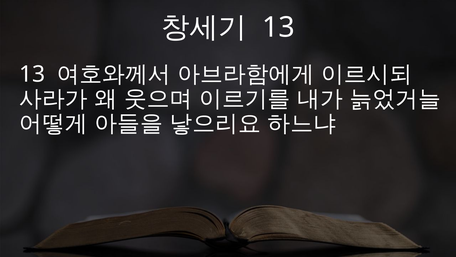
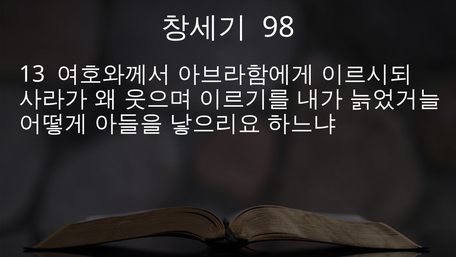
13: 13 -> 98 (278, 27)
